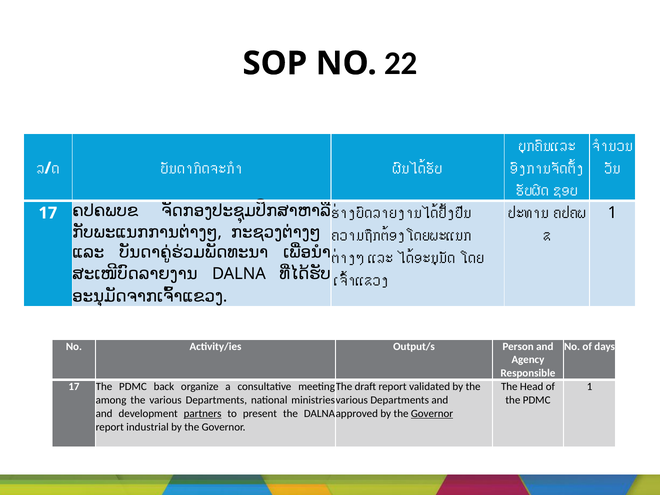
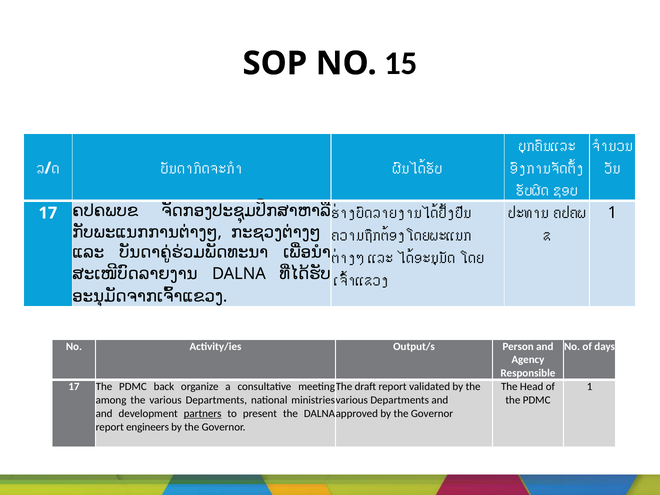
22: 22 -> 15 (401, 63)
Governor underline: present -> none (432, 413)
industrial: industrial -> engineers (148, 427)
